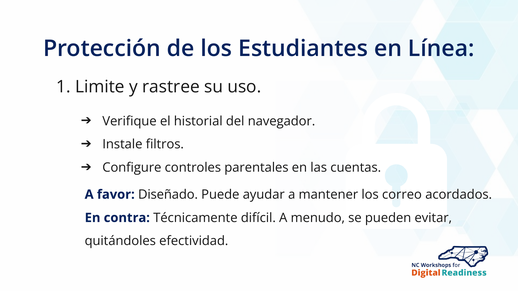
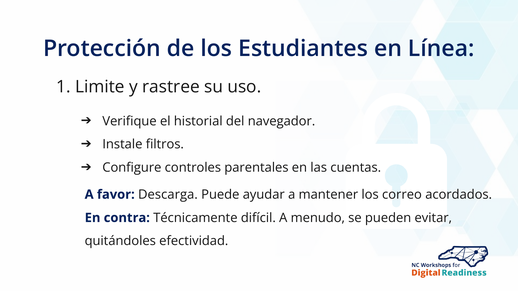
Diseñado: Diseñado -> Descarga (168, 195)
